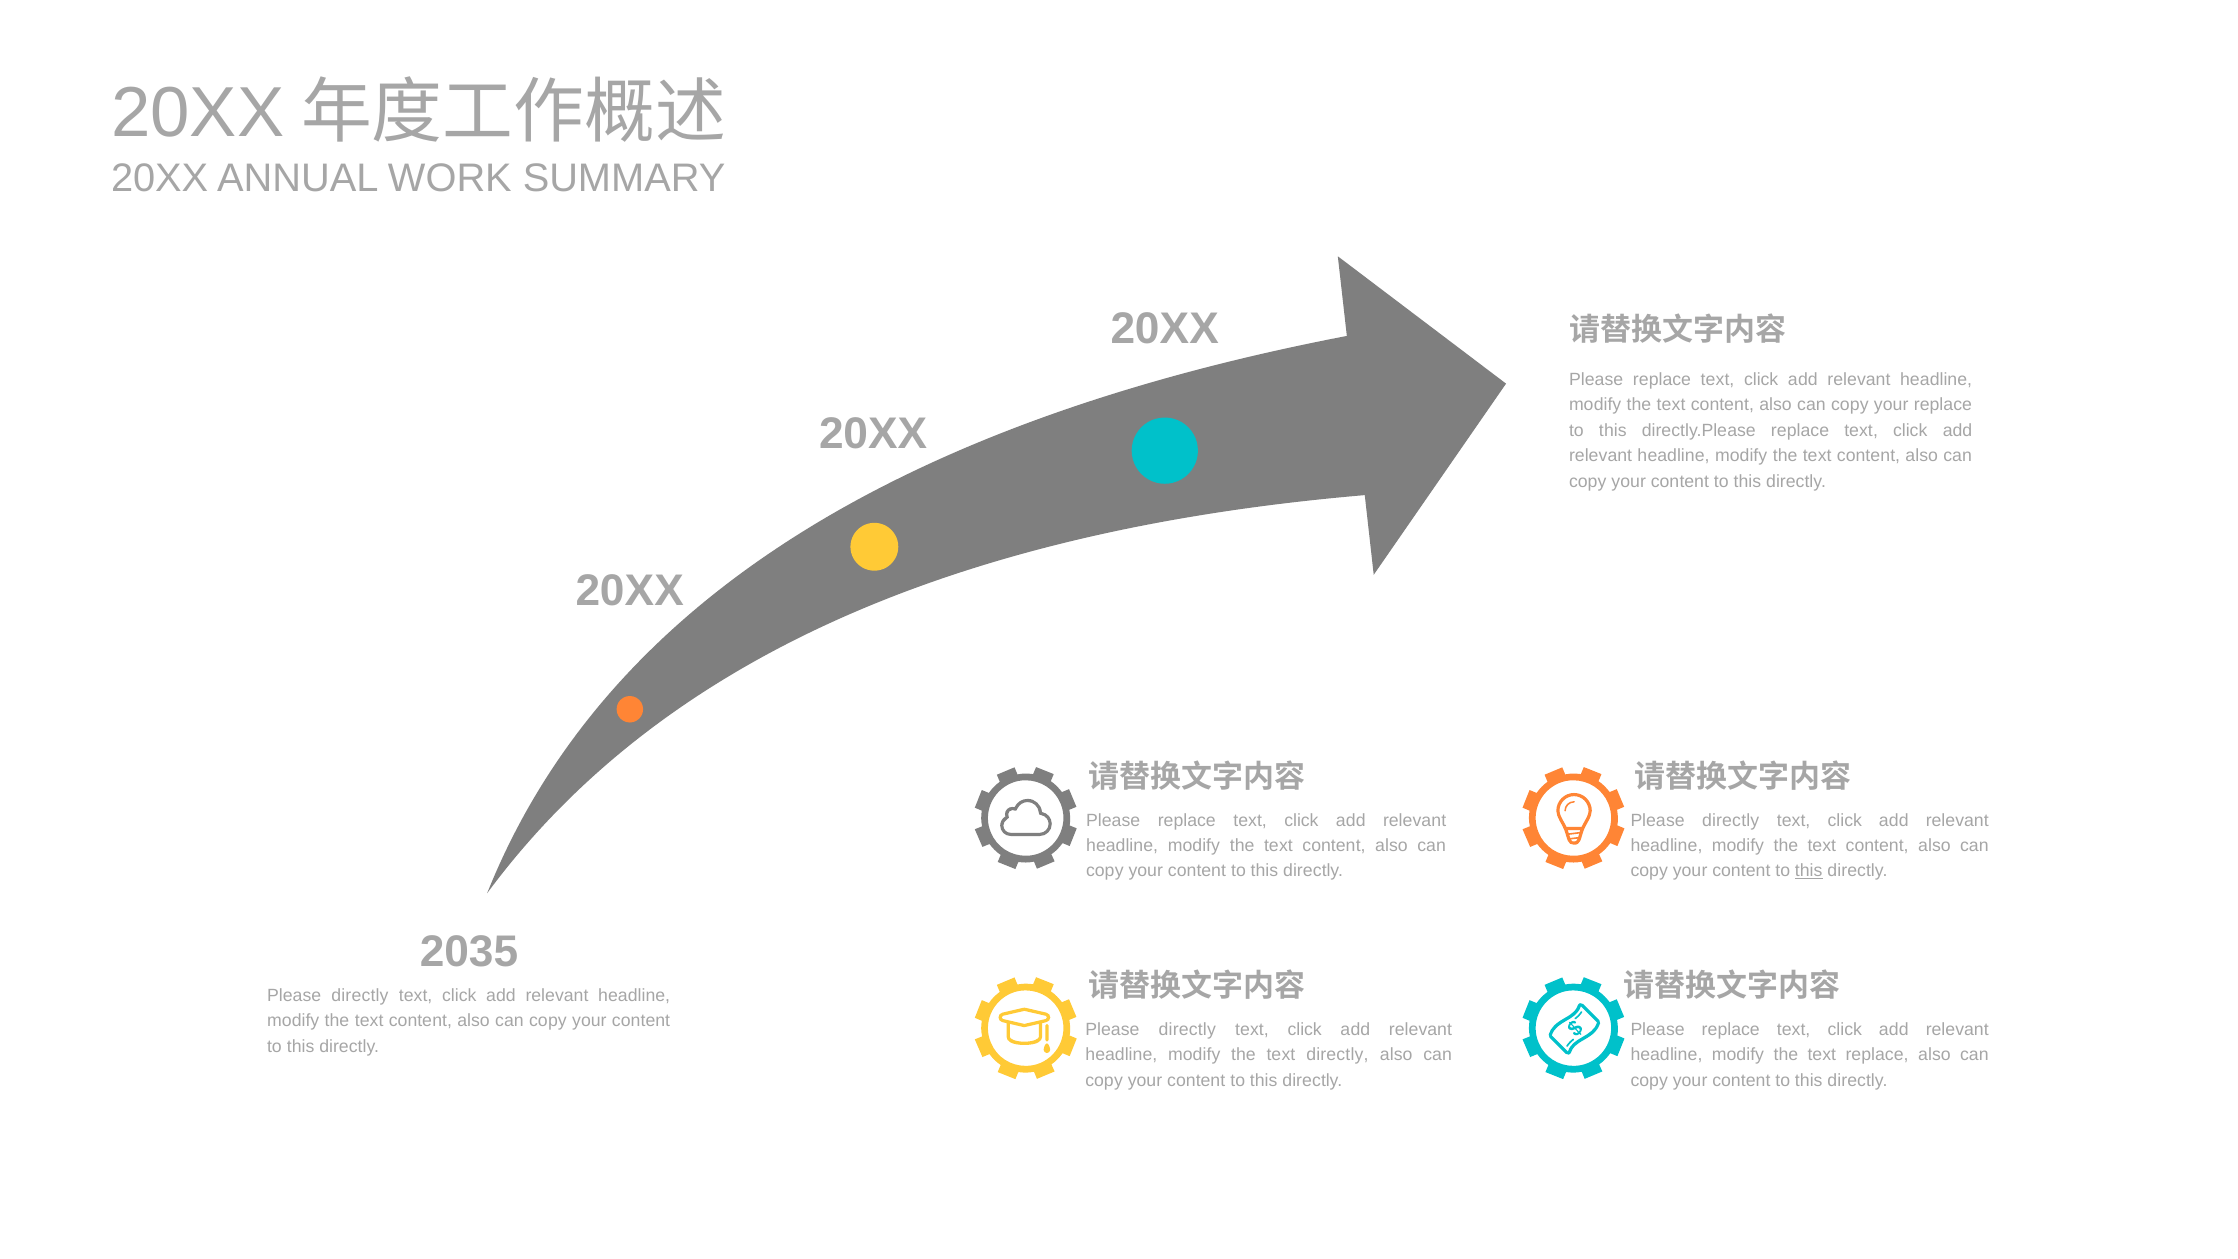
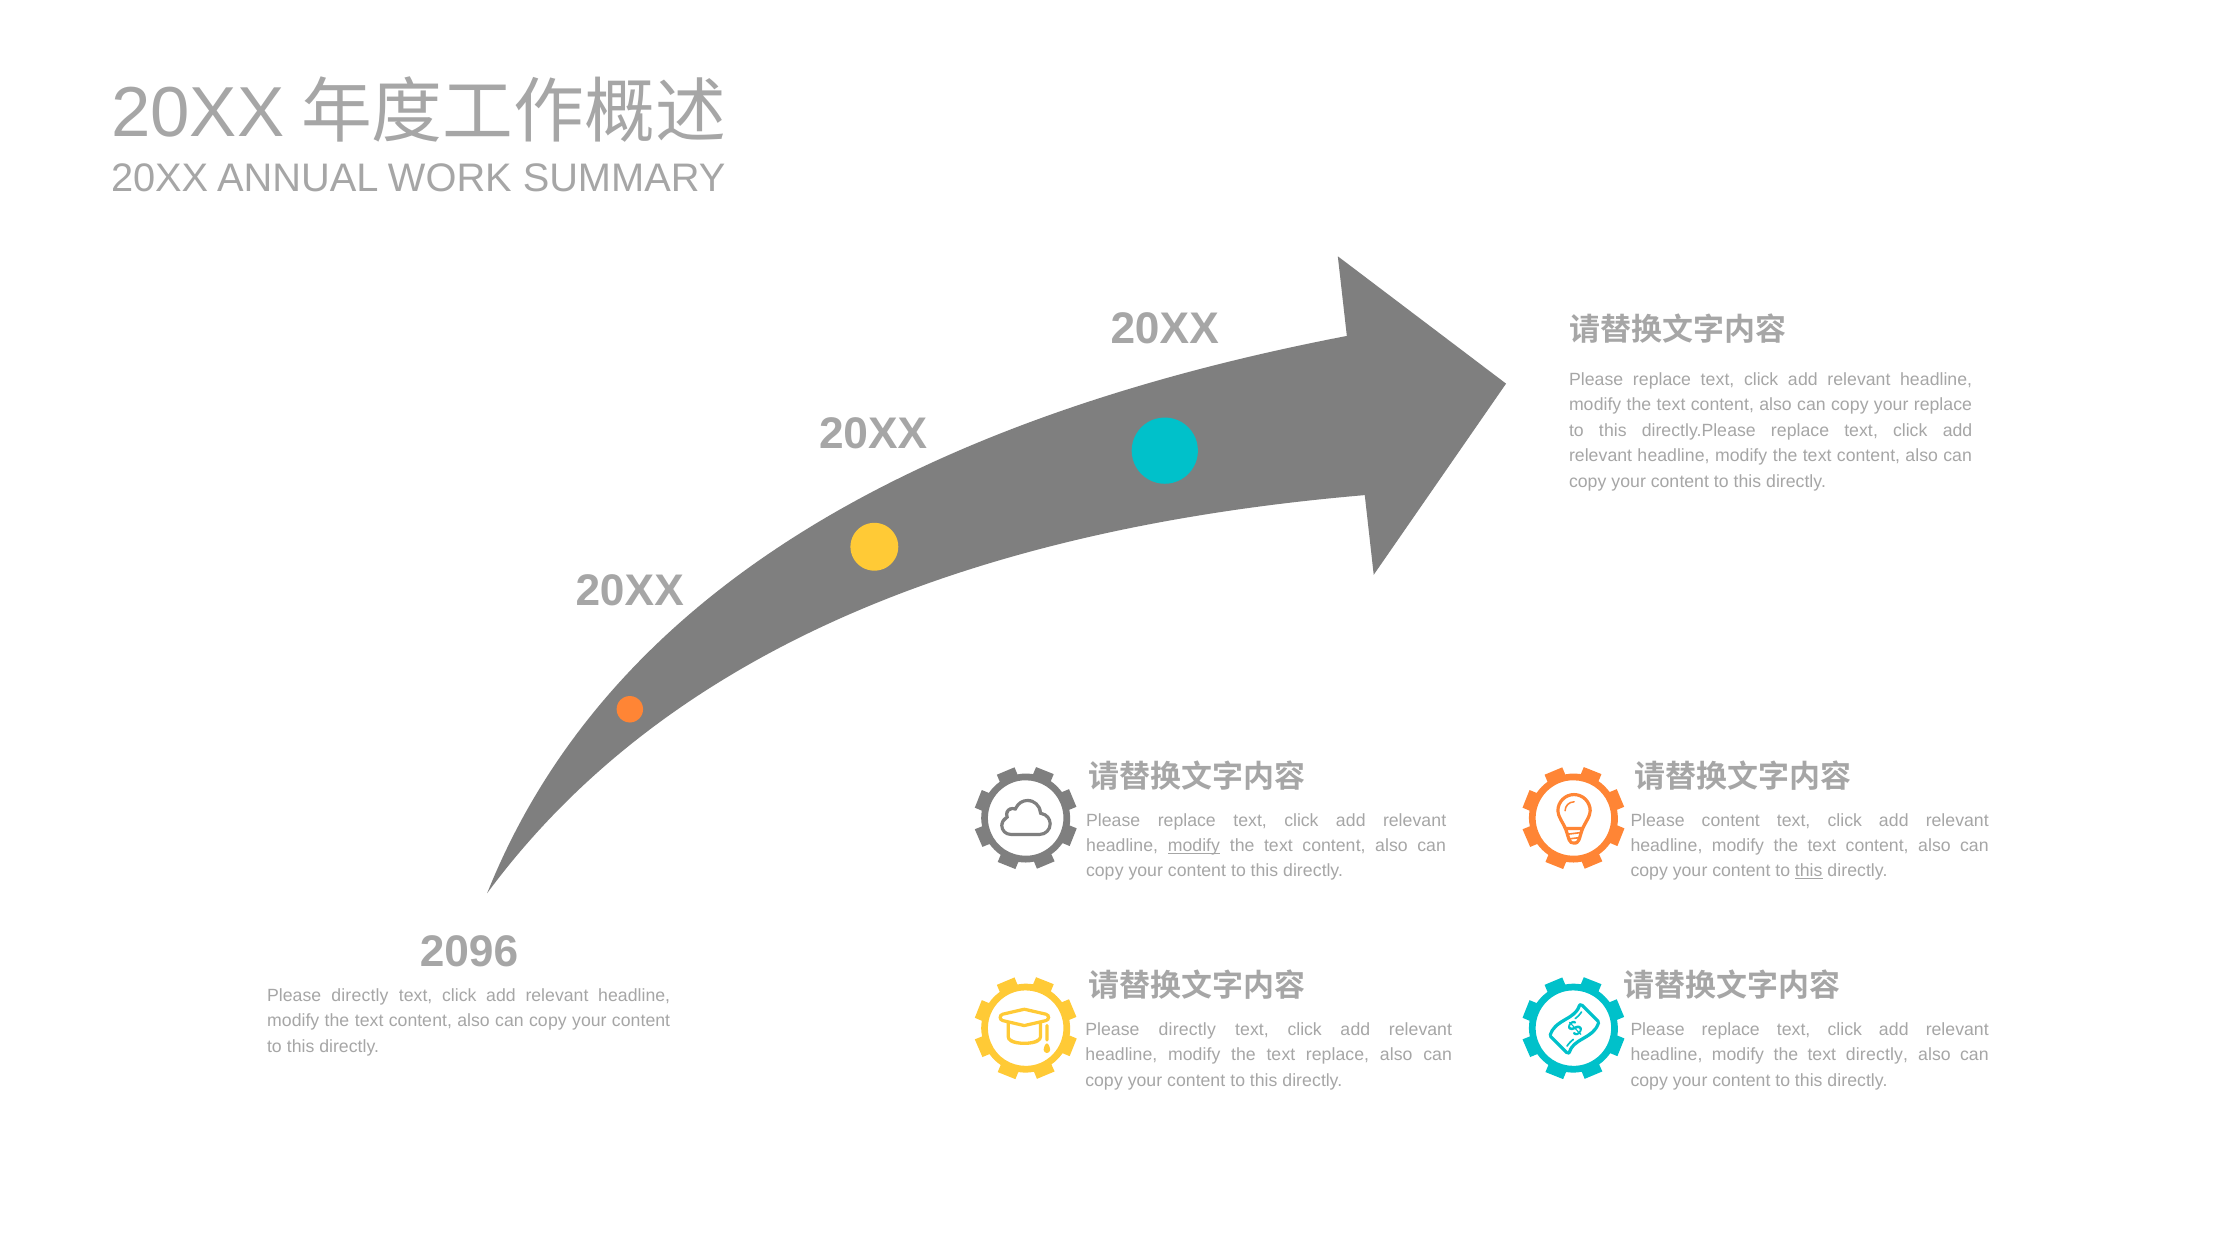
directly: directly -> content (1731, 820)
modify underline: none -> present (1194, 846)
2035: 2035 -> 2096 (469, 952)
text directly: directly -> replace (1337, 1055)
text replace: replace -> directly (1877, 1055)
